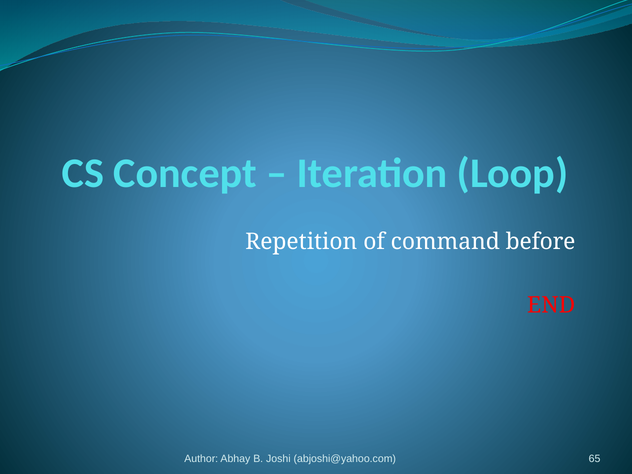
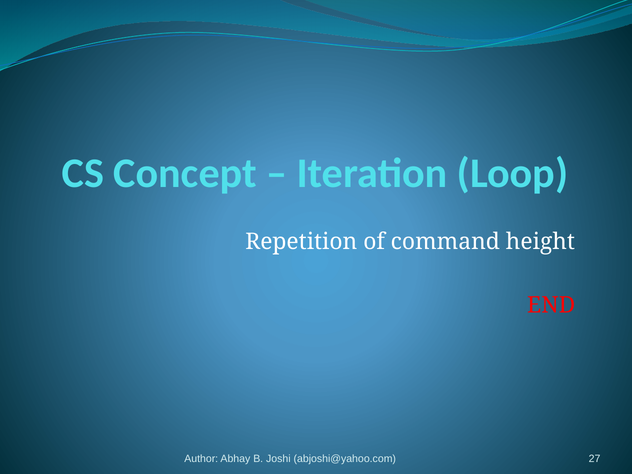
before: before -> height (540, 242)
65: 65 -> 27 (595, 459)
